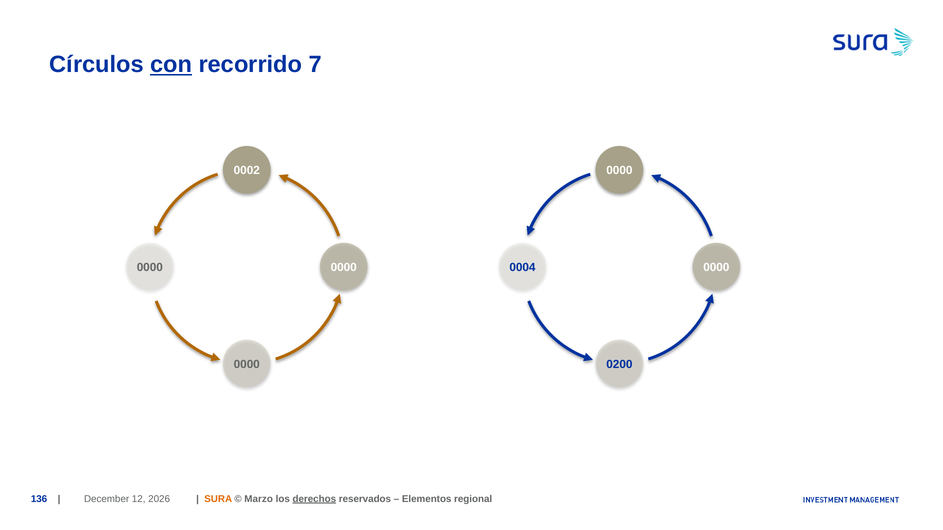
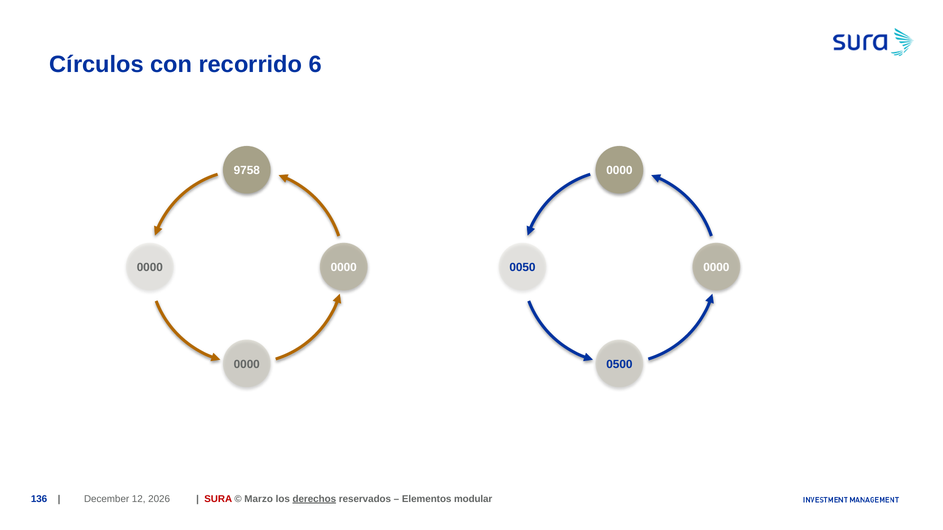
con underline: present -> none (171, 65)
7: 7 -> 6 (315, 65)
0002: 0002 -> 9758 (247, 171)
0004: 0004 -> 0050 (522, 268)
0200: 0200 -> 0500 (619, 365)
SURA colour: orange -> red (218, 499)
regional: regional -> modular (473, 499)
